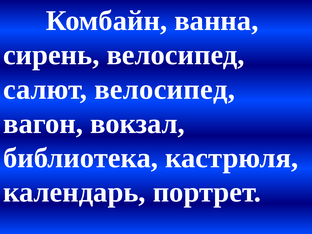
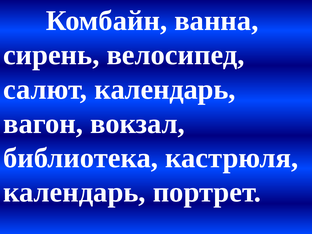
салют велосипед: велосипед -> календарь (165, 89)
